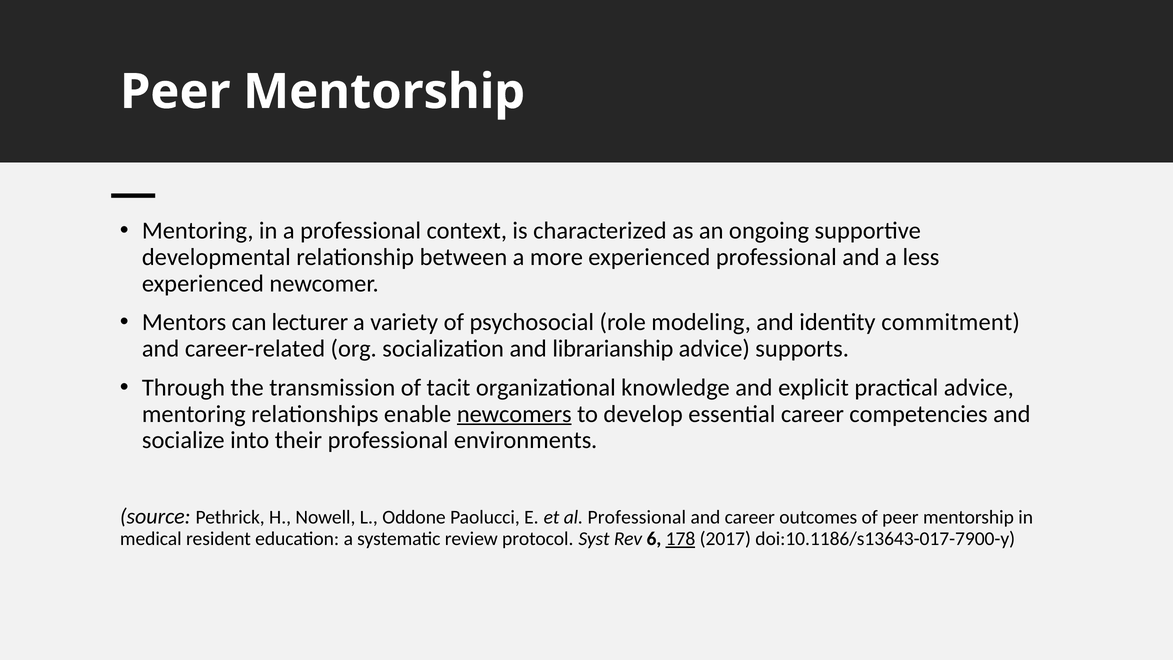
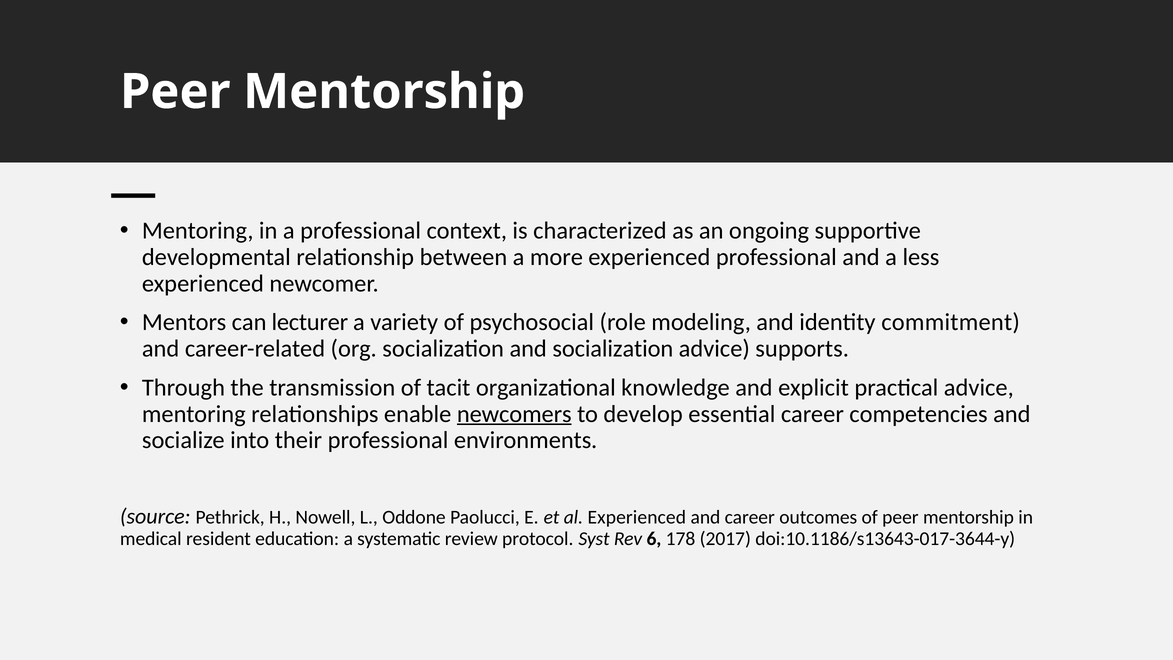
and librarianship: librarianship -> socialization (613, 349)
al Professional: Professional -> Experienced (637, 517)
178 underline: present -> none (681, 539)
doi:10.1186/s13643-017-7900-y: doi:10.1186/s13643-017-7900-y -> doi:10.1186/s13643-017-3644-y (885, 539)
